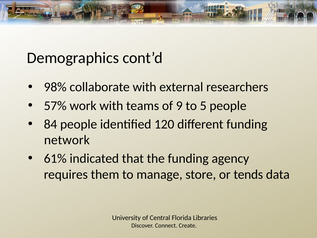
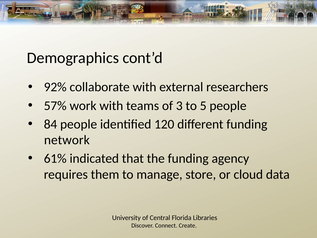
98%: 98% -> 92% (55, 87)
9: 9 -> 3 (179, 106)
tends: tends -> cloud (248, 174)
